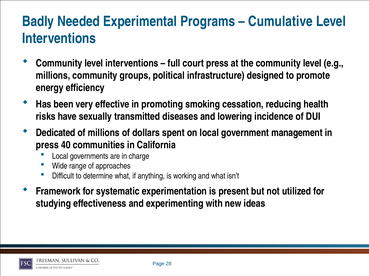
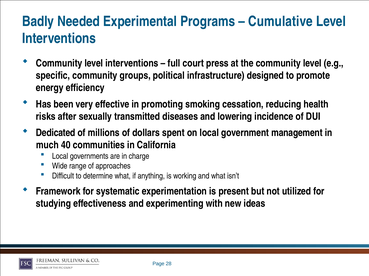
millions: millions -> specific (53, 76)
have: have -> after (67, 117)
press: press -> much (47, 145)
